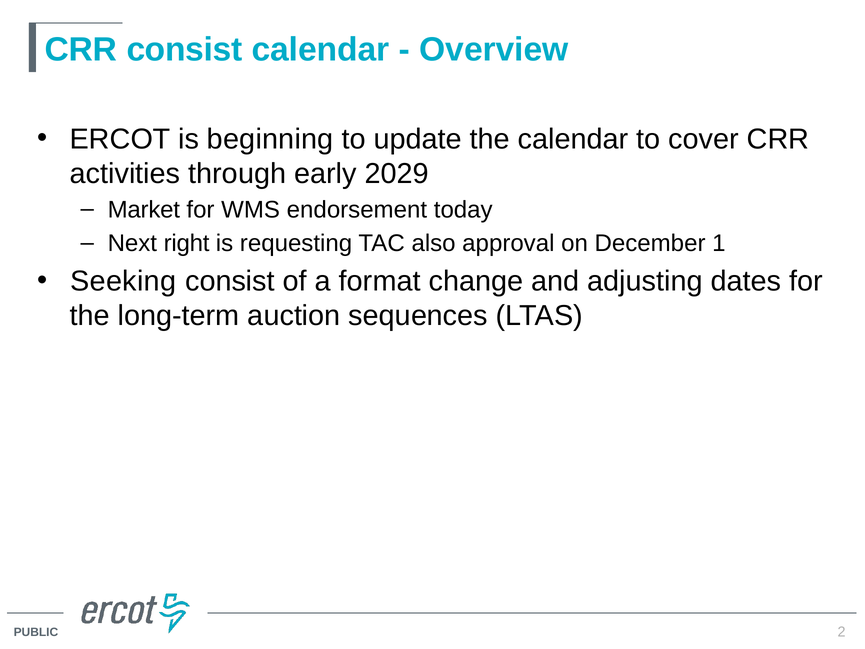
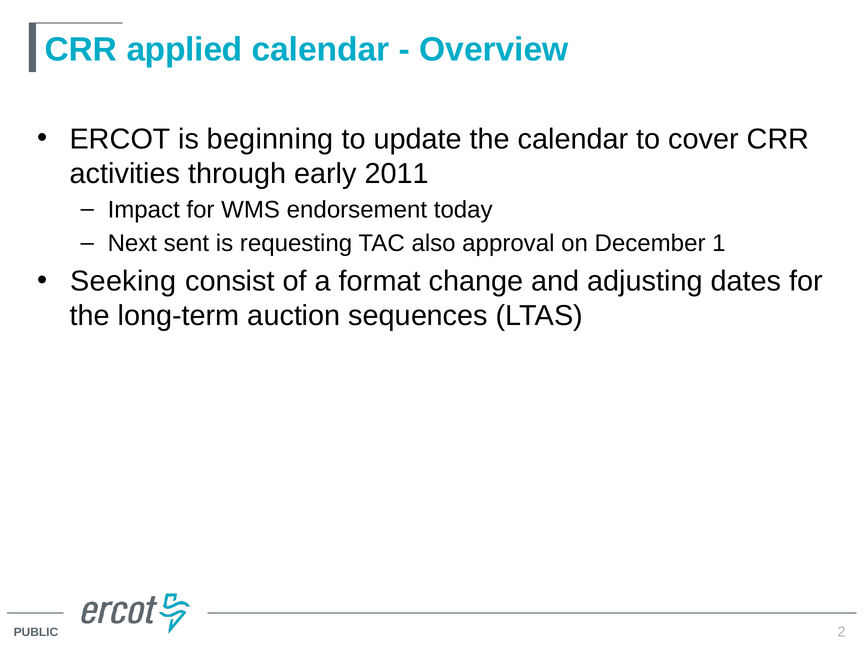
CRR consist: consist -> applied (185, 50)
2029: 2029 -> 2011 (397, 174)
Market: Market -> Impact (144, 210)
right: right -> sent (186, 243)
